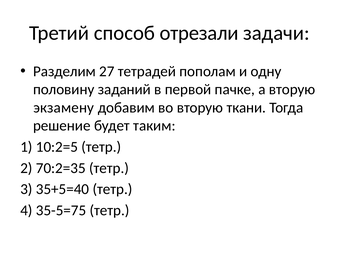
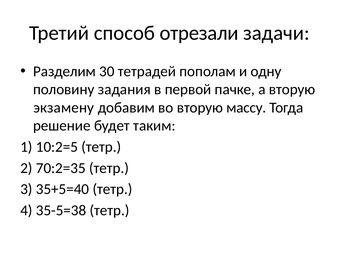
27: 27 -> 30 (107, 71)
заданий: заданий -> задания (124, 89)
ткани: ткани -> массу (246, 107)
35-5=75: 35-5=75 -> 35-5=38 (61, 210)
